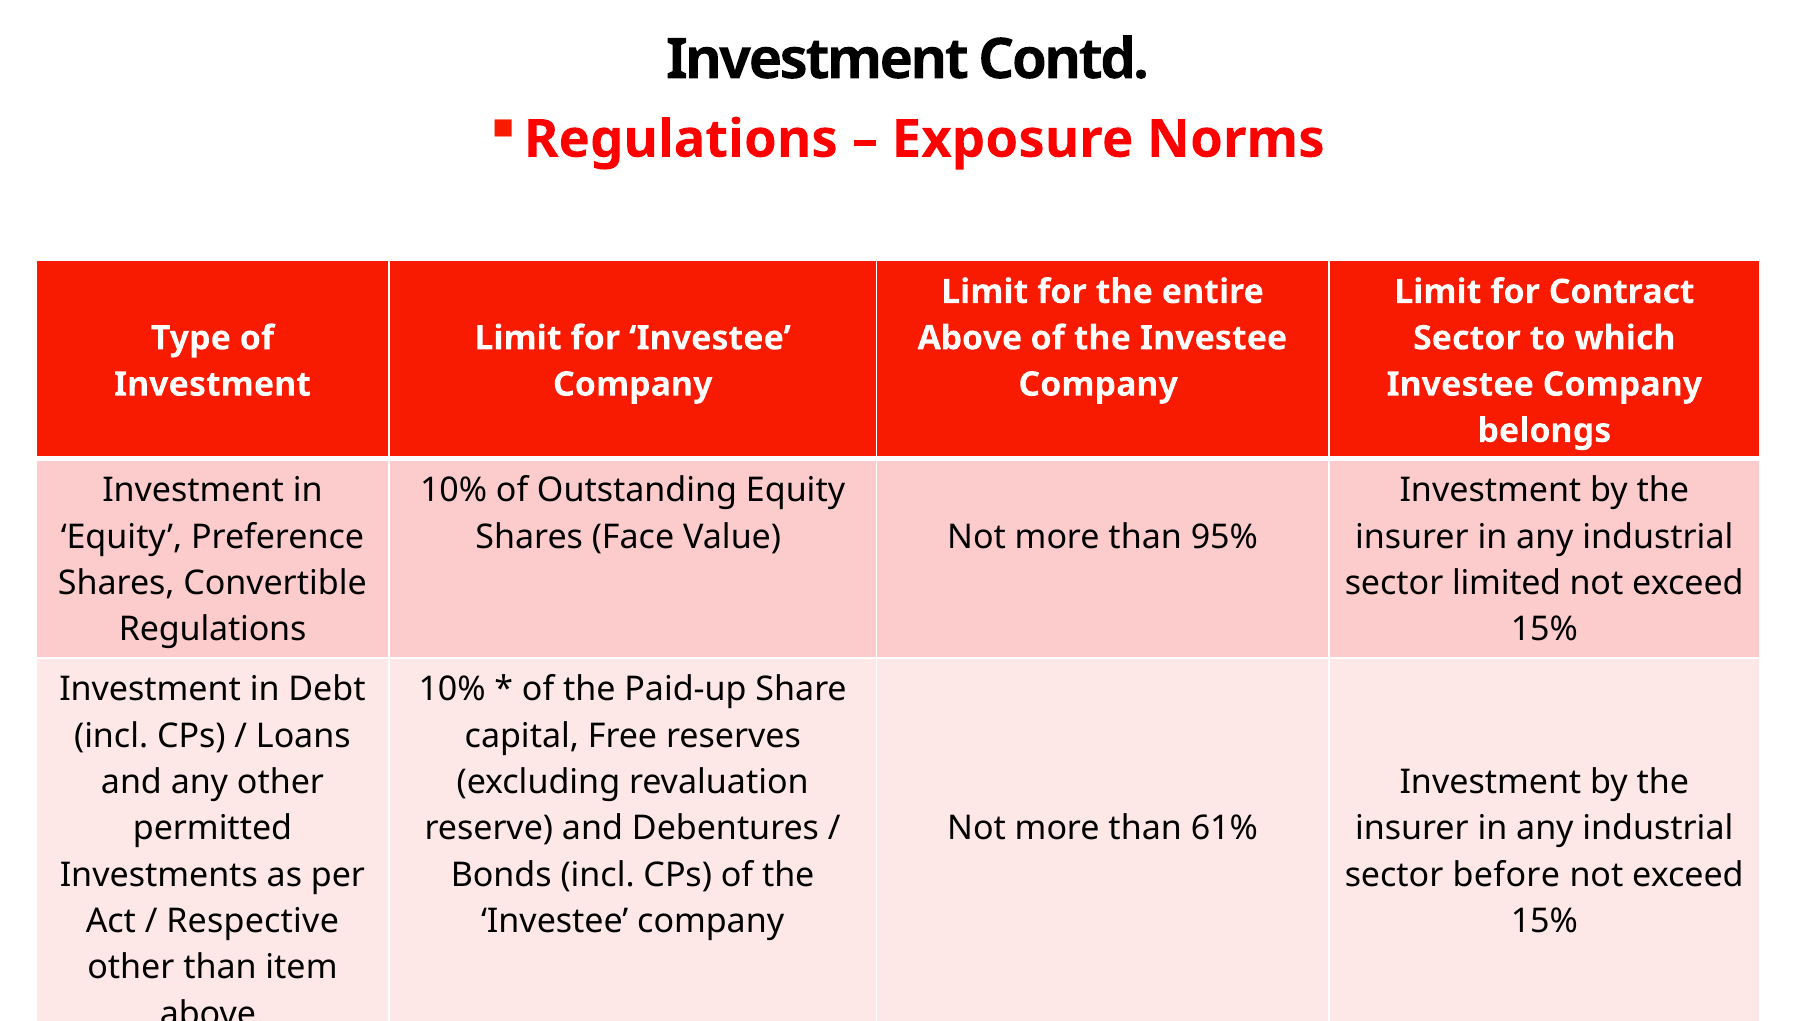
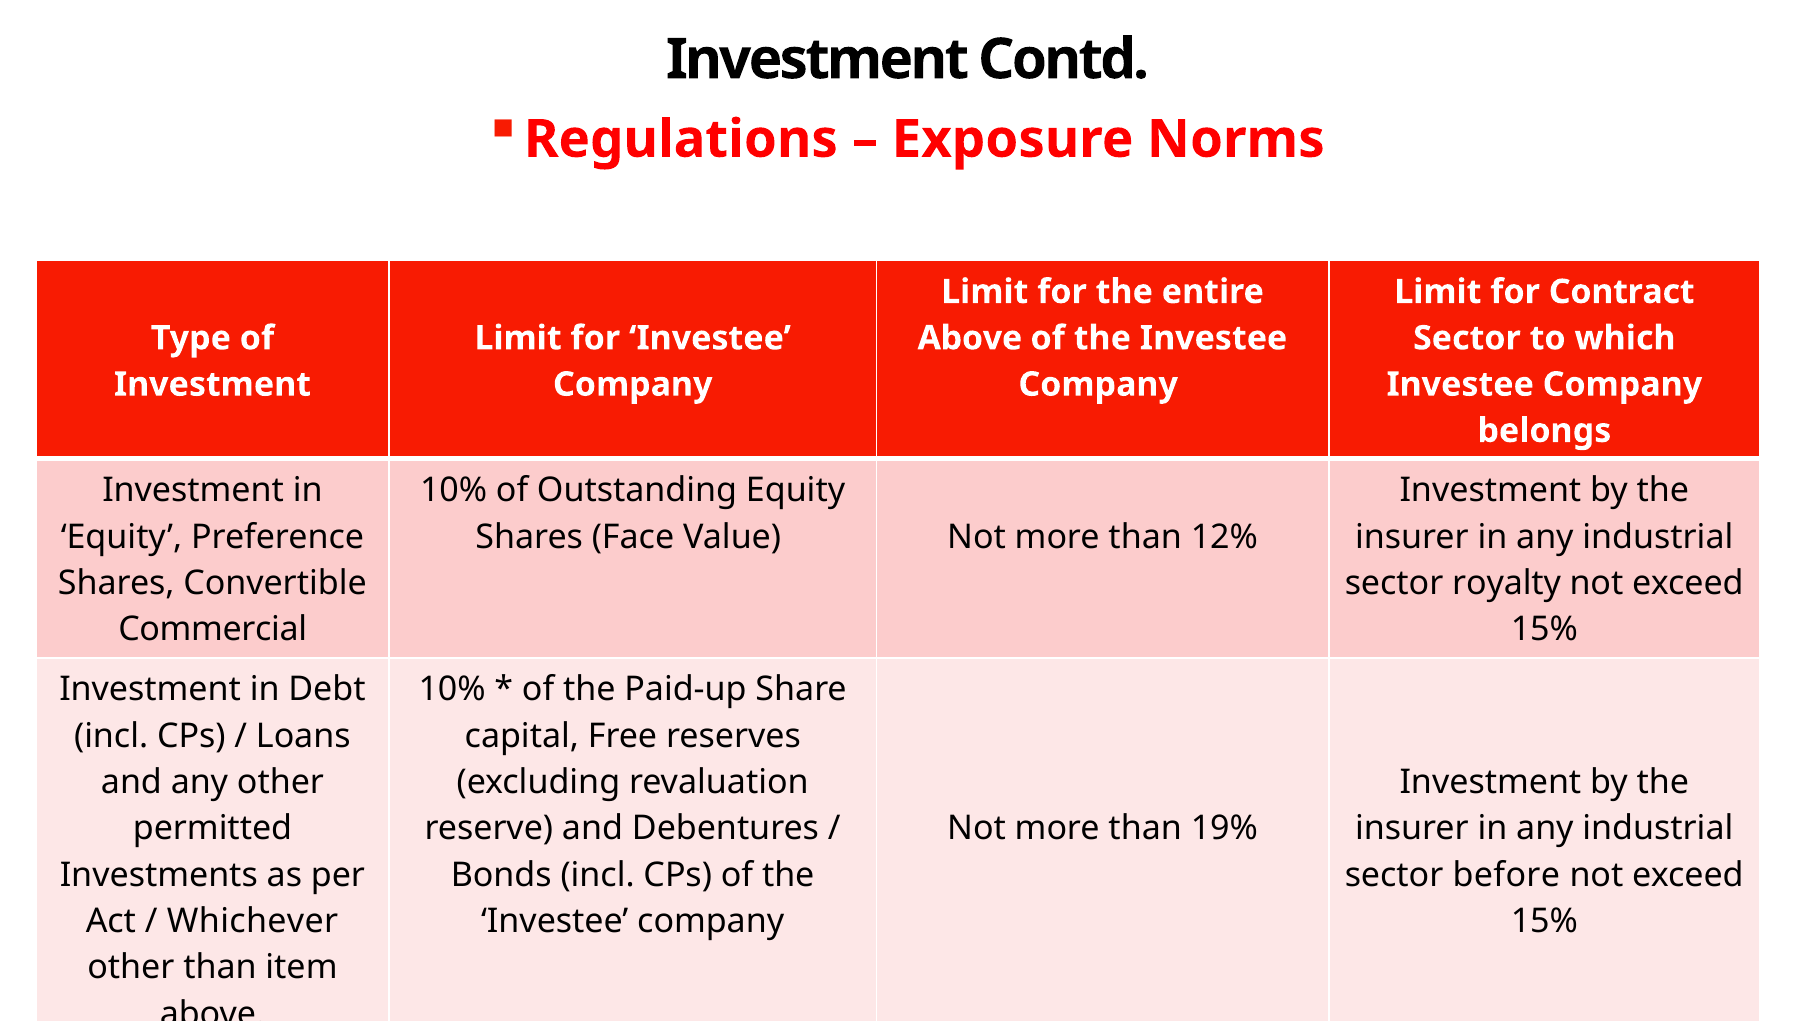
95%: 95% -> 12% (1224, 537)
limited: limited -> royalty (1507, 583)
Regulations: Regulations -> Commercial (213, 630)
61%: 61% -> 19% (1224, 829)
Respective: Respective -> Whichever (253, 921)
